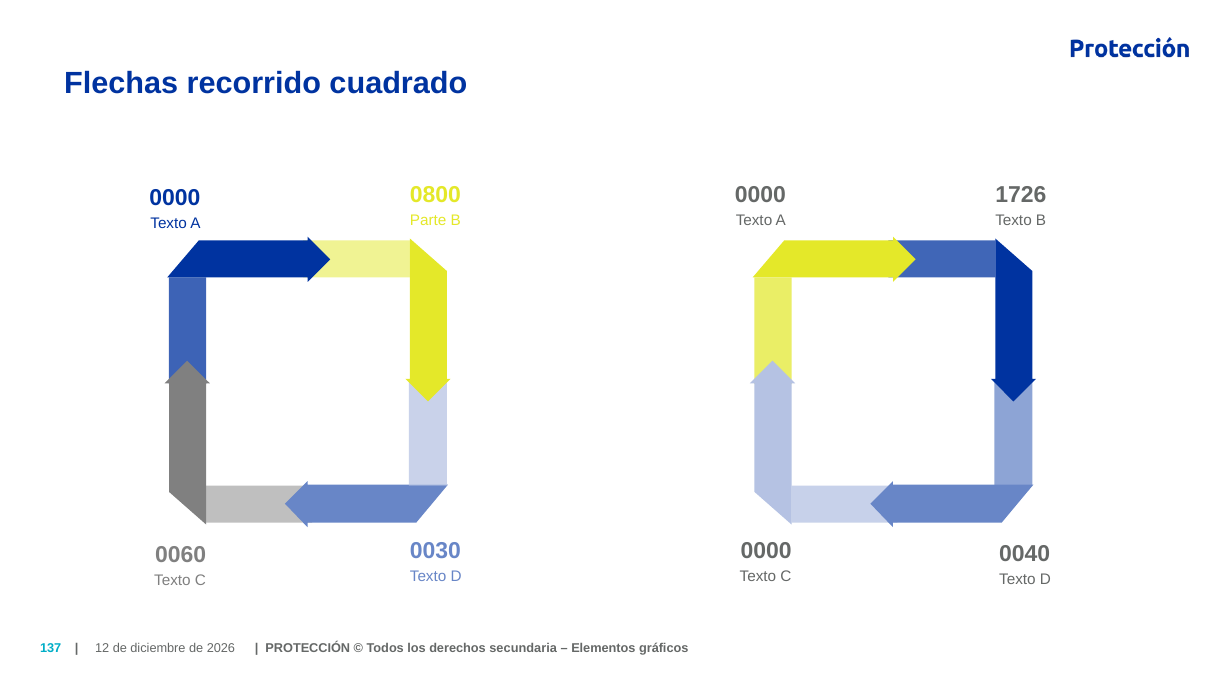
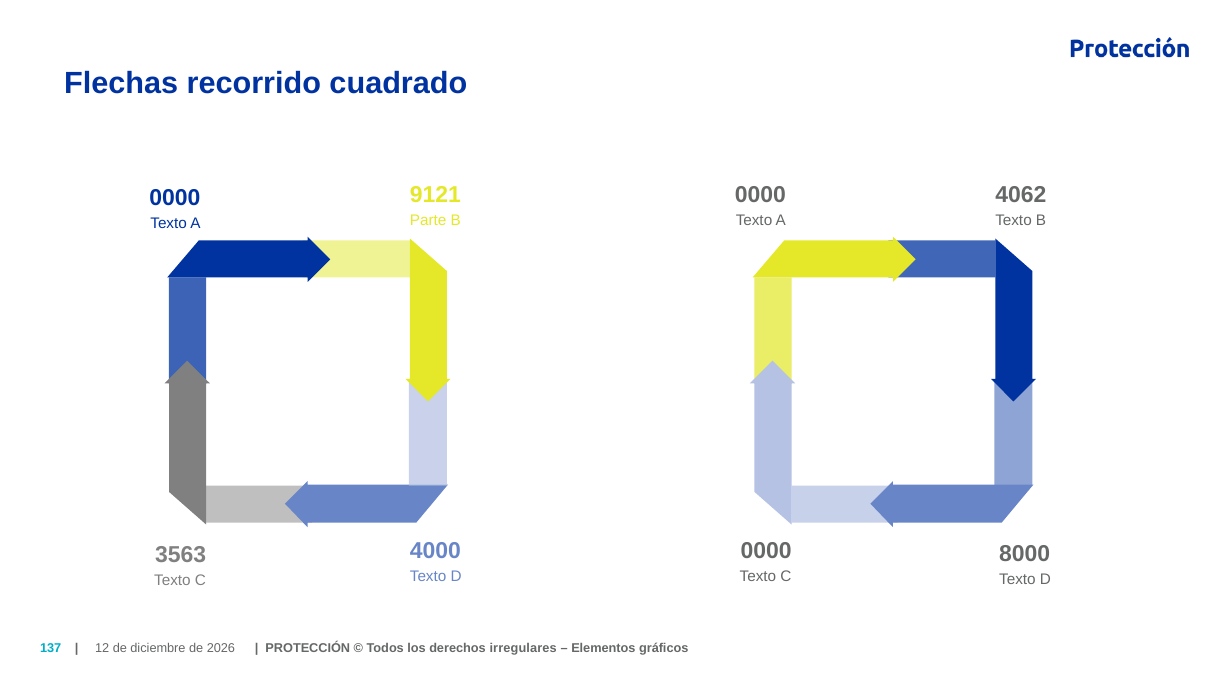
0800: 0800 -> 9121 (435, 195)
1726: 1726 -> 4062 (1021, 195)
0030: 0030 -> 4000 (435, 552)
0040: 0040 -> 8000 (1025, 554)
0060: 0060 -> 3563 (181, 555)
secundaria: secundaria -> irregulares (523, 649)
